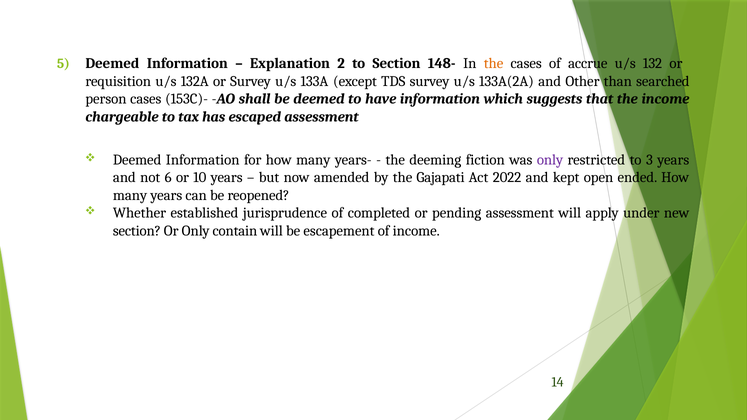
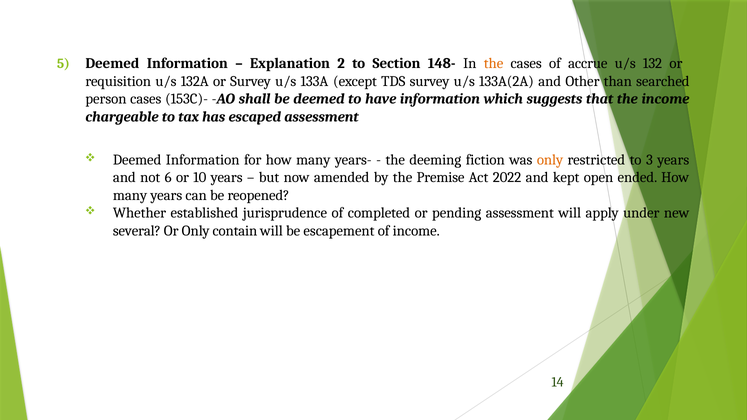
only colour: purple -> orange (550, 160)
Gajapati: Gajapati -> Premise (441, 178)
section: section -> several (137, 231)
